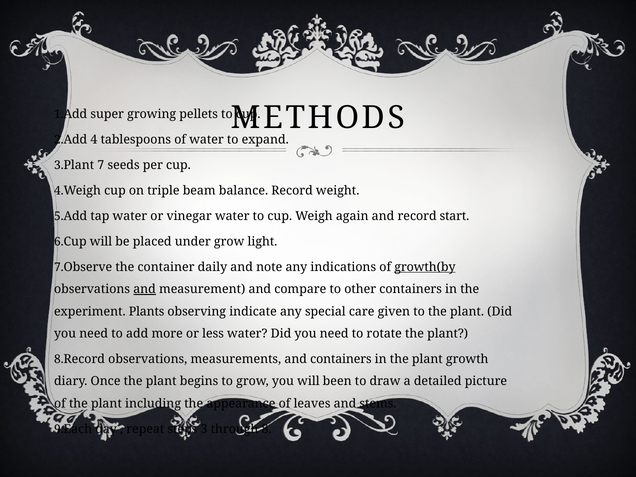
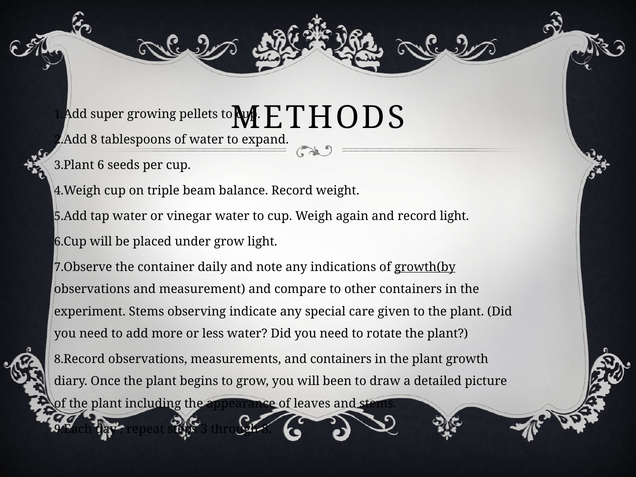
4: 4 -> 8 (94, 140)
7: 7 -> 6 (101, 165)
record start: start -> light (454, 216)
and underline: present -> none (145, 289)
experiment Plants: Plants -> Stems (146, 311)
